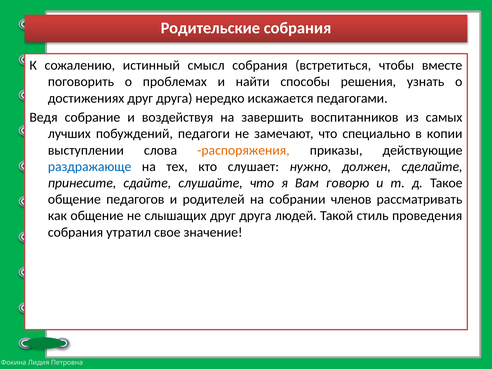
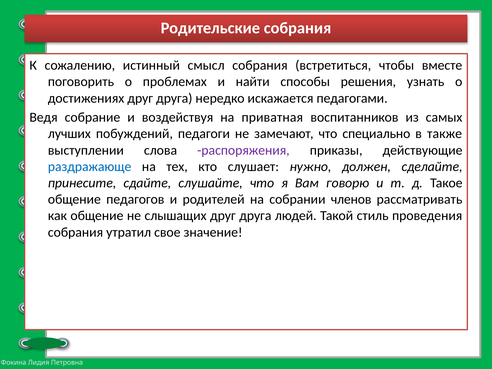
завершить: завершить -> приватная (272, 117)
копии: копии -> также (445, 134)
распоряжения colour: orange -> purple (243, 150)
